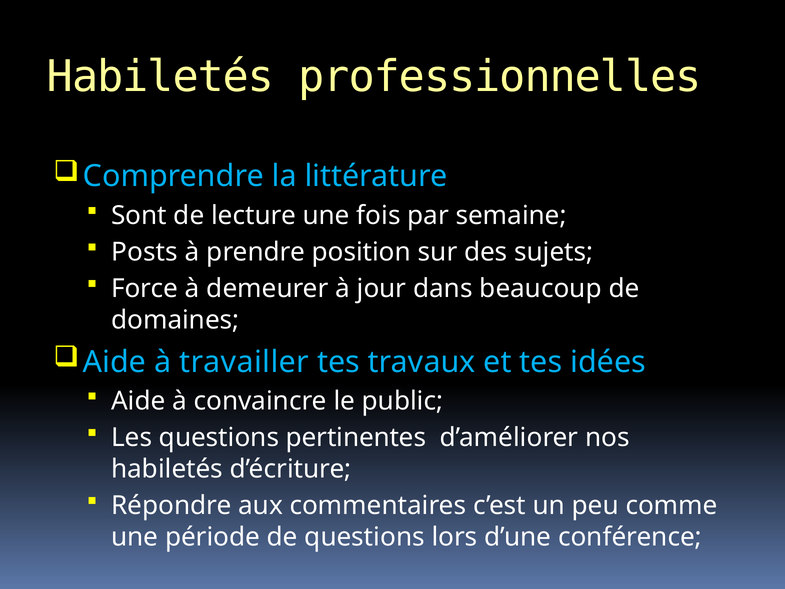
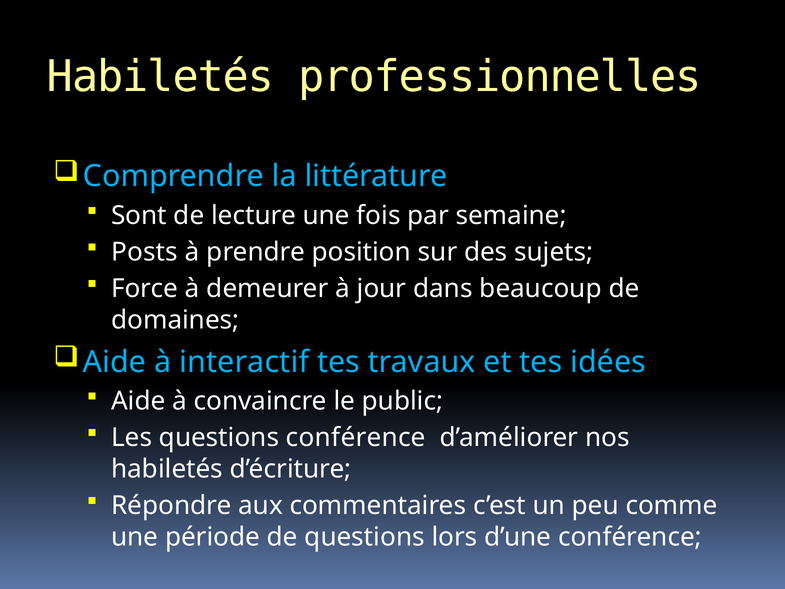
travailler: travailler -> interactif (244, 362)
questions pertinentes: pertinentes -> conférence (356, 437)
